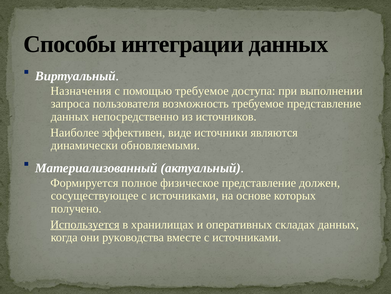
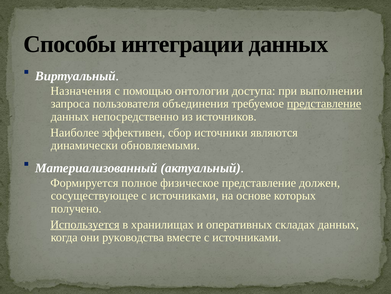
помощью требуемое: требуемое -> онтологии (202, 91)
возможность: возможность -> объединения (196, 104)
представление underline: none -> present (324, 104)
виде: виде -> сбор (180, 132)
